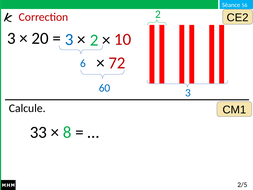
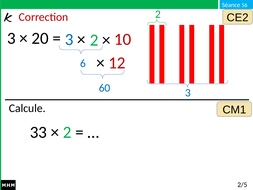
72: 72 -> 12 (117, 63)
8: 8 -> 2 (67, 132)
